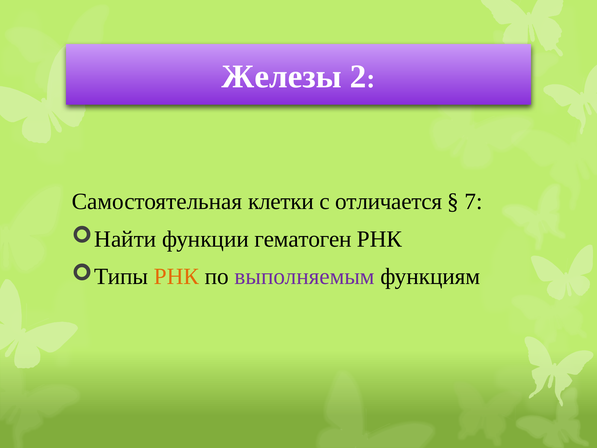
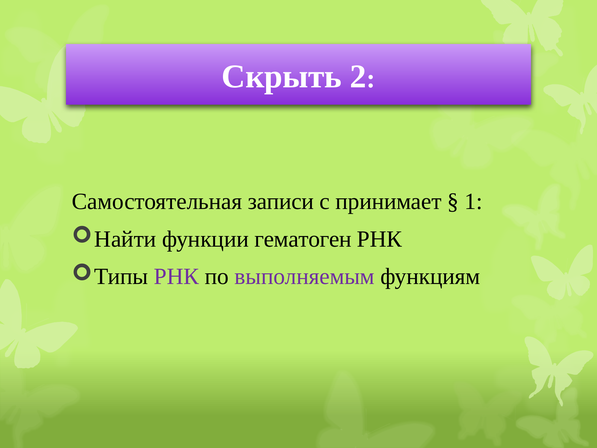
Железы: Железы -> Скрыть (282, 77)
клетки: клетки -> записи (281, 201)
отличается: отличается -> принимает (388, 201)
7: 7 -> 1 (474, 201)
РНК colour: orange -> purple (177, 276)
